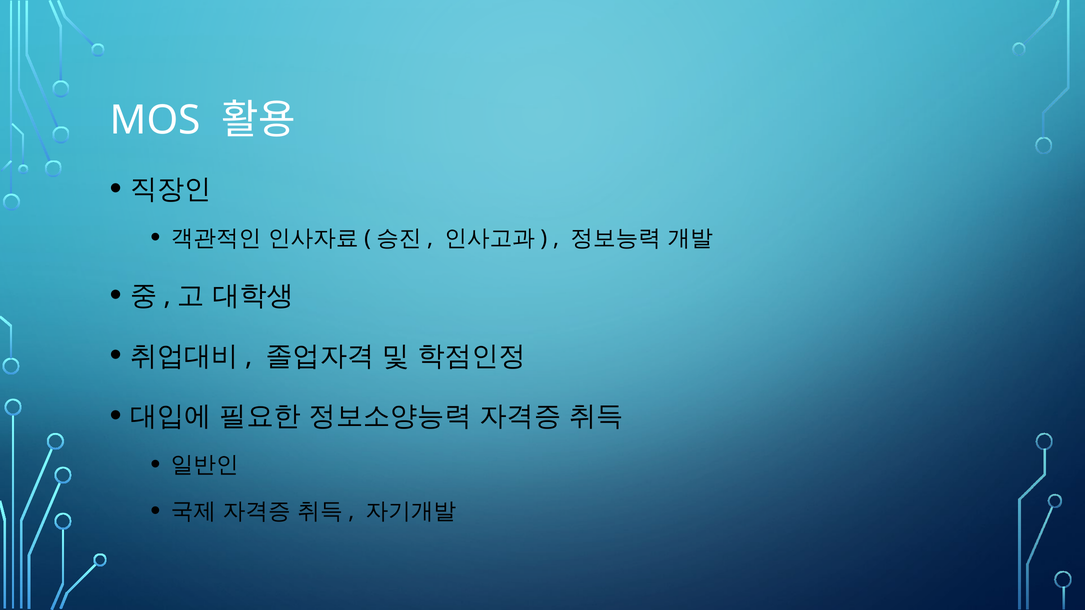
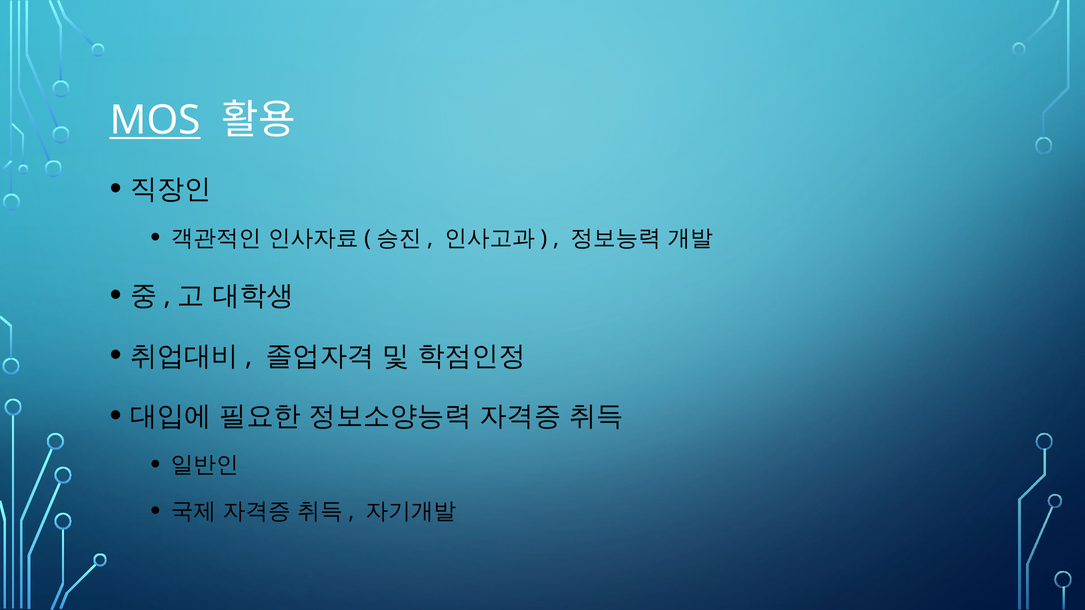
MOS underline: none -> present (155, 121)
